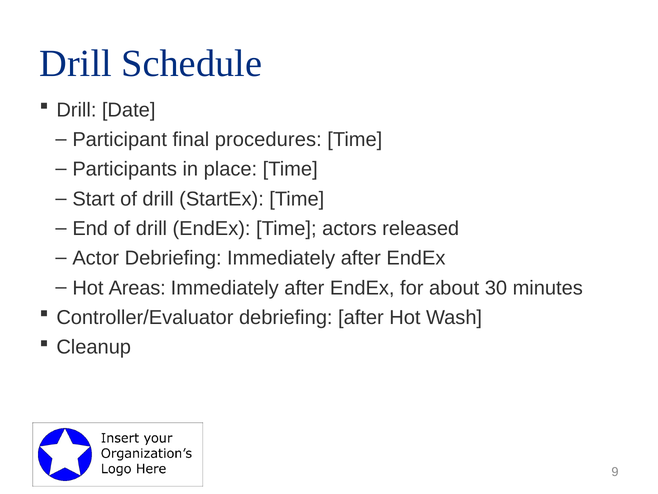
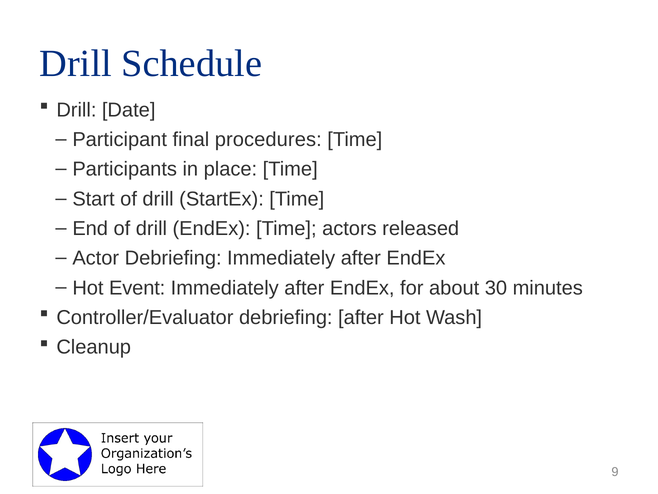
Areas: Areas -> Event (137, 288)
